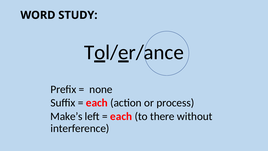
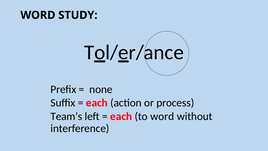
Make’s: Make’s -> Team’s (66, 116)
to there: there -> word (162, 116)
